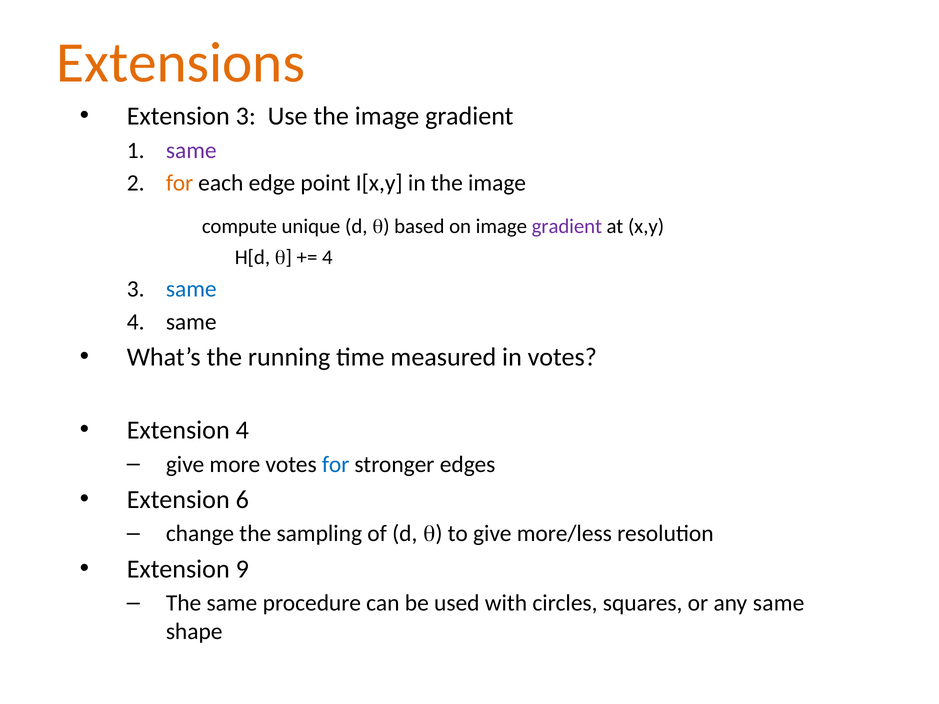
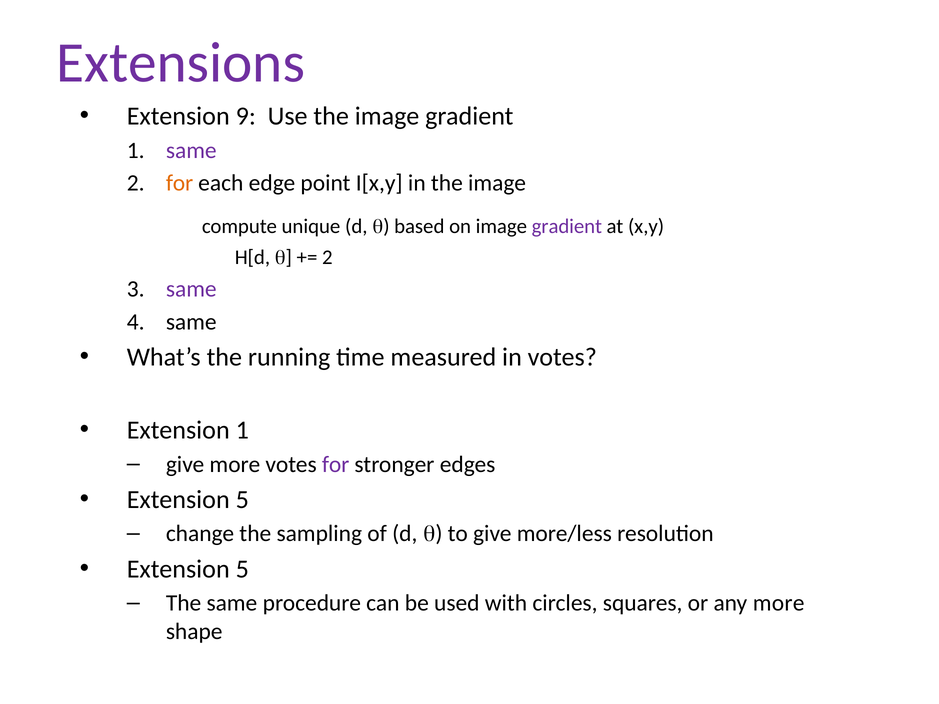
Extensions colour: orange -> purple (181, 63)
Extension 3: 3 -> 9 (246, 116)
4: 4 -> 2 (327, 258)
same colour: blue -> purple (191, 289)
Extension 4: 4 -> 1 (242, 430)
for colour: blue -> purple (336, 464)
6: 6 -> 5 (242, 500)
9: 9 -> 5 (242, 569)
any same: same -> more (779, 603)
